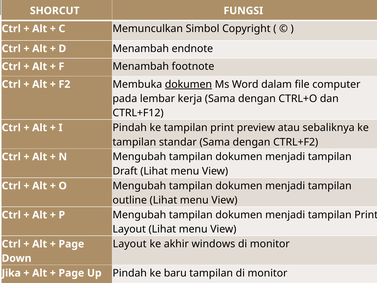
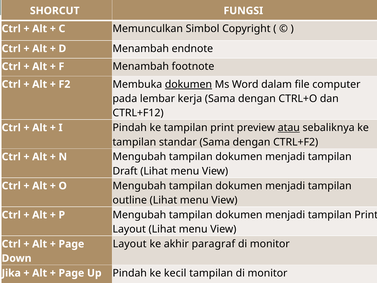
atau underline: none -> present (289, 128)
windows: windows -> paragraf (213, 244)
baru: baru -> kecil (175, 273)
